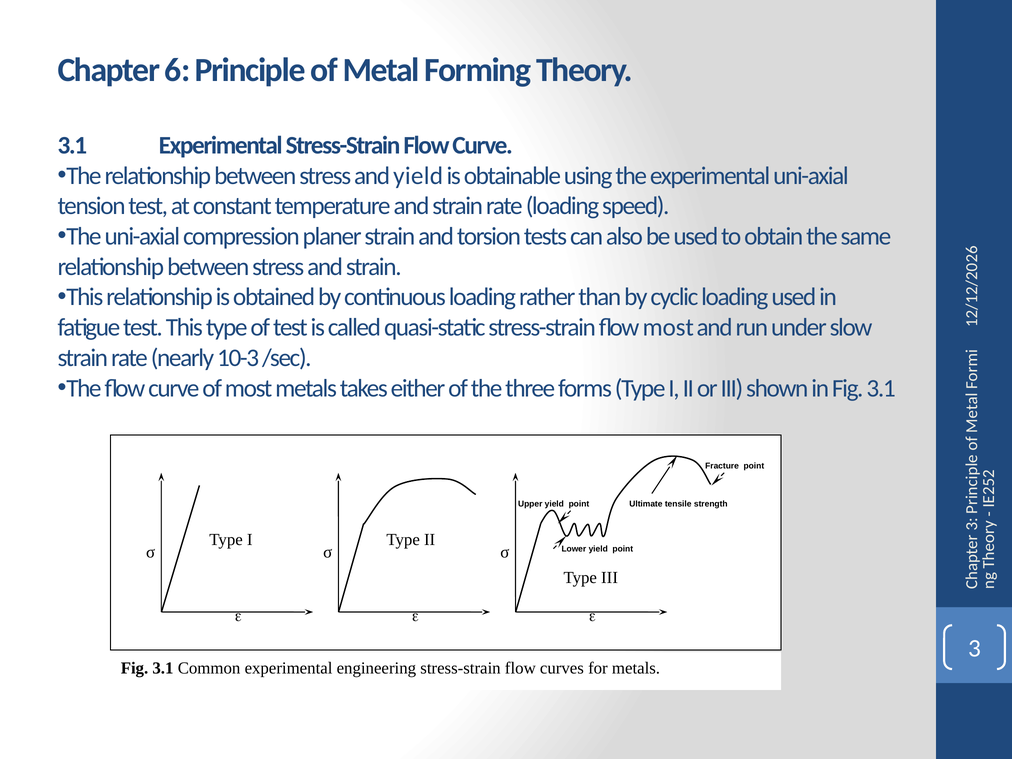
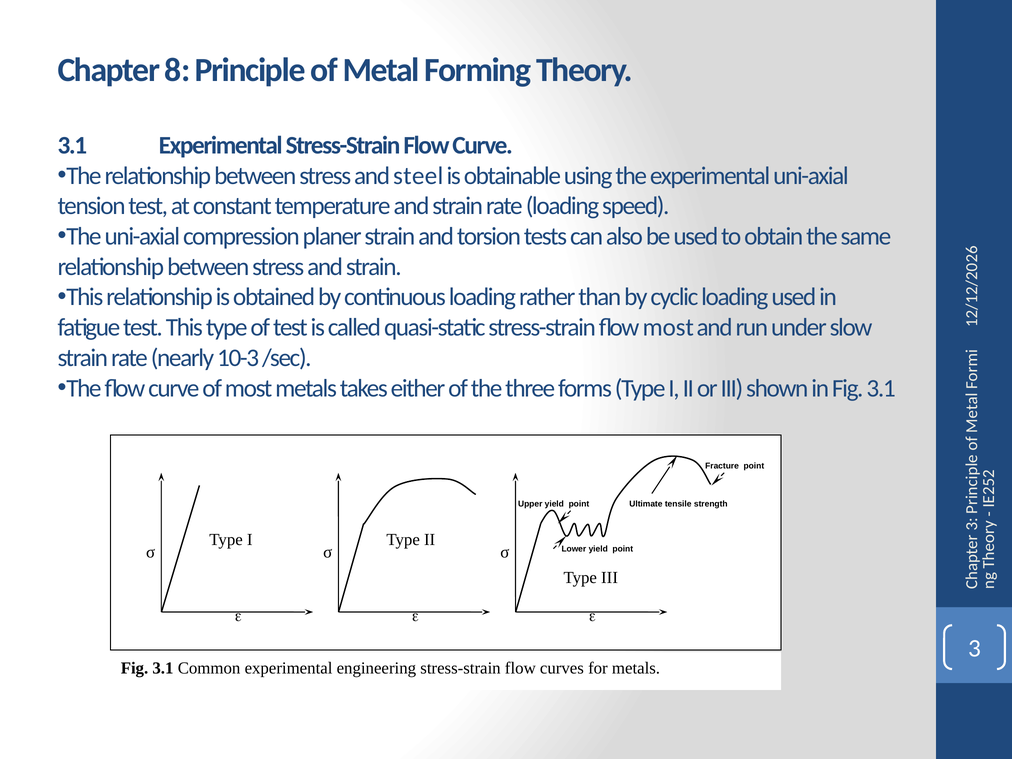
Chapter 6: 6 -> 8 (177, 70)
and yield: yield -> steel (418, 176)
